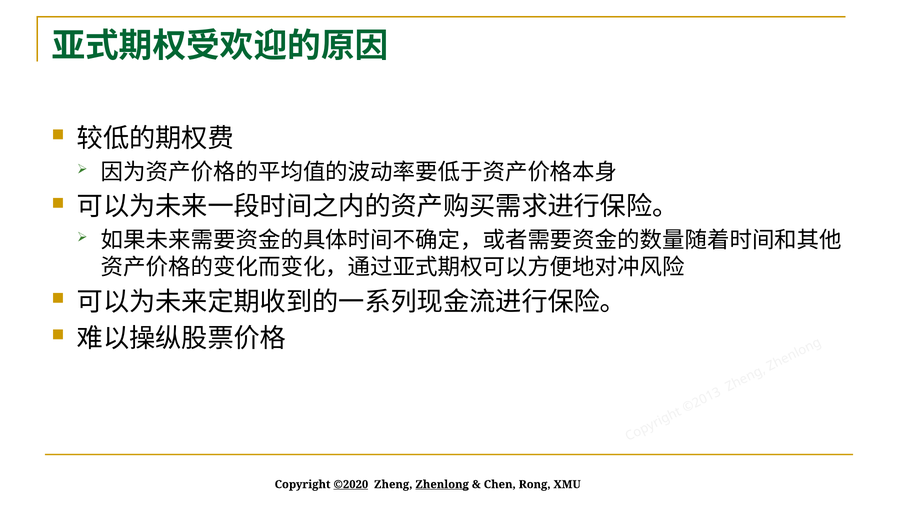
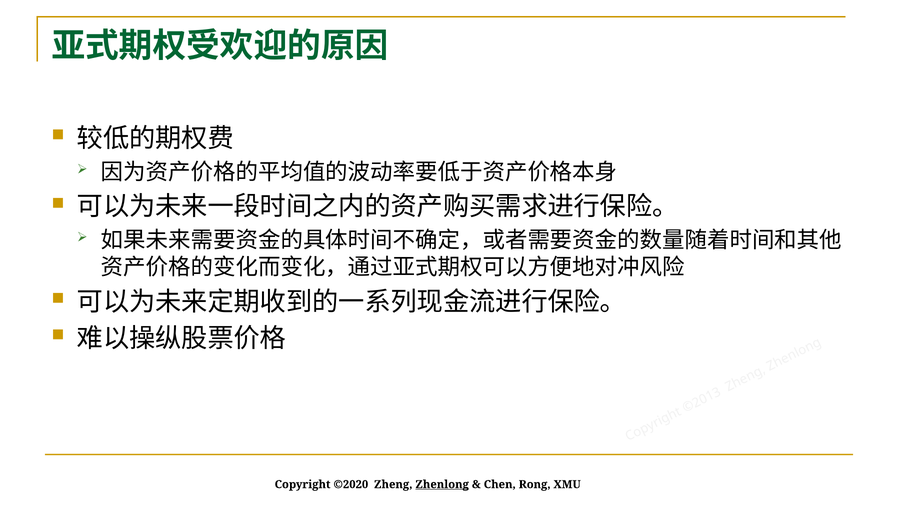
©2020 underline: present -> none (351, 485)
